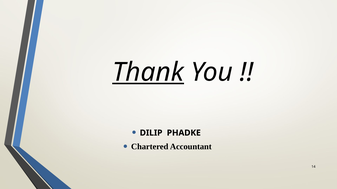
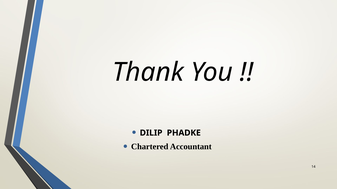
Thank underline: present -> none (148, 72)
